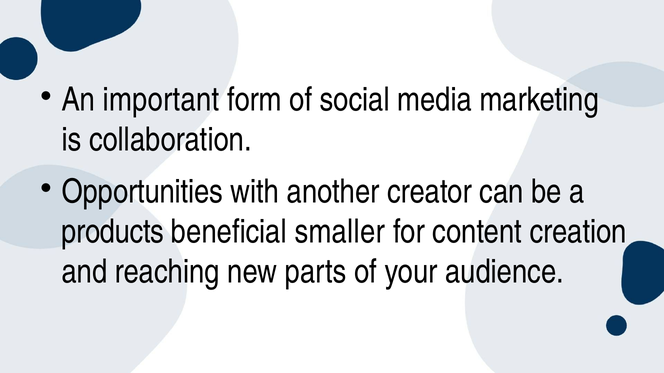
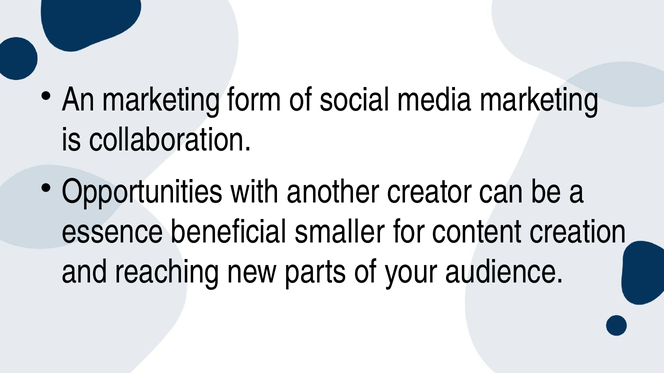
An important: important -> marketing (161, 100)
products: products -> essence (113, 232)
